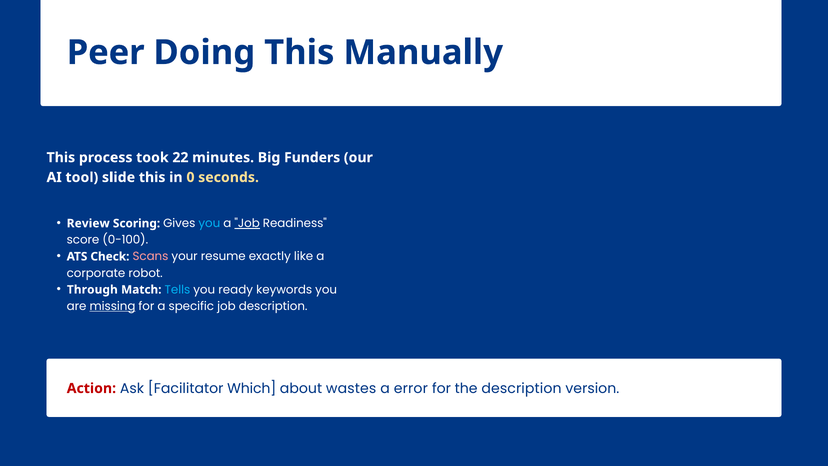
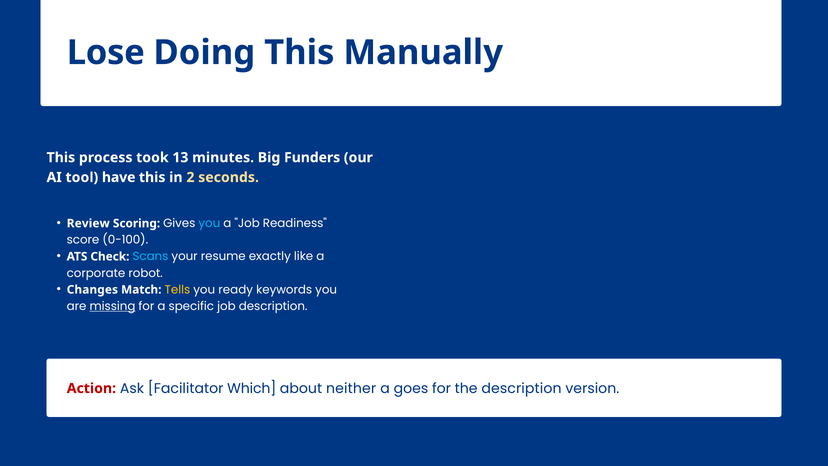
Peer: Peer -> Lose (106, 53)
22: 22 -> 13 (180, 157)
slide: slide -> have (119, 177)
0: 0 -> 2 (190, 177)
Job underline: present -> none (247, 223)
Scans colour: pink -> light blue (150, 256)
Through: Through -> Changes (92, 290)
Tells colour: light blue -> yellow (177, 290)
wastes: wastes -> neither (351, 388)
error: error -> goes (411, 388)
